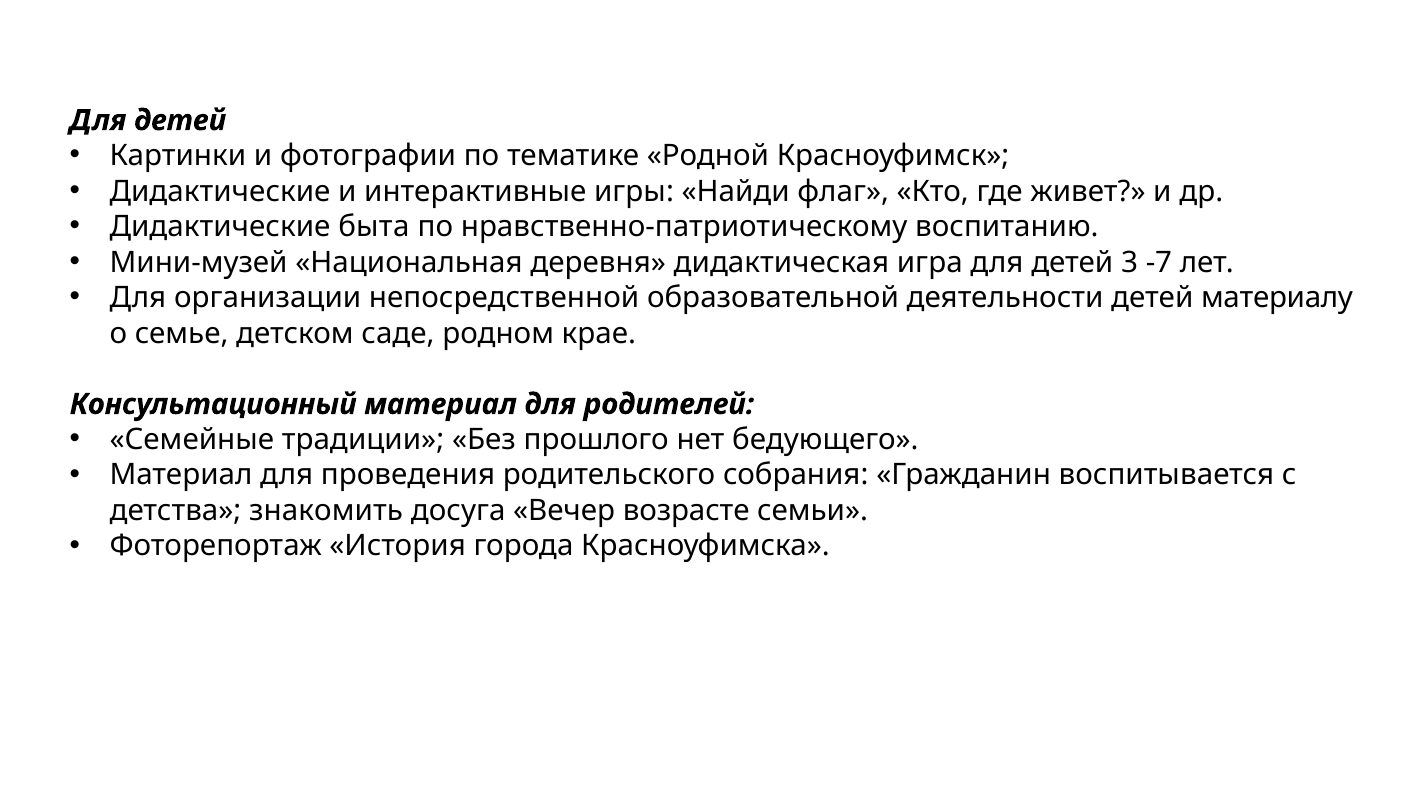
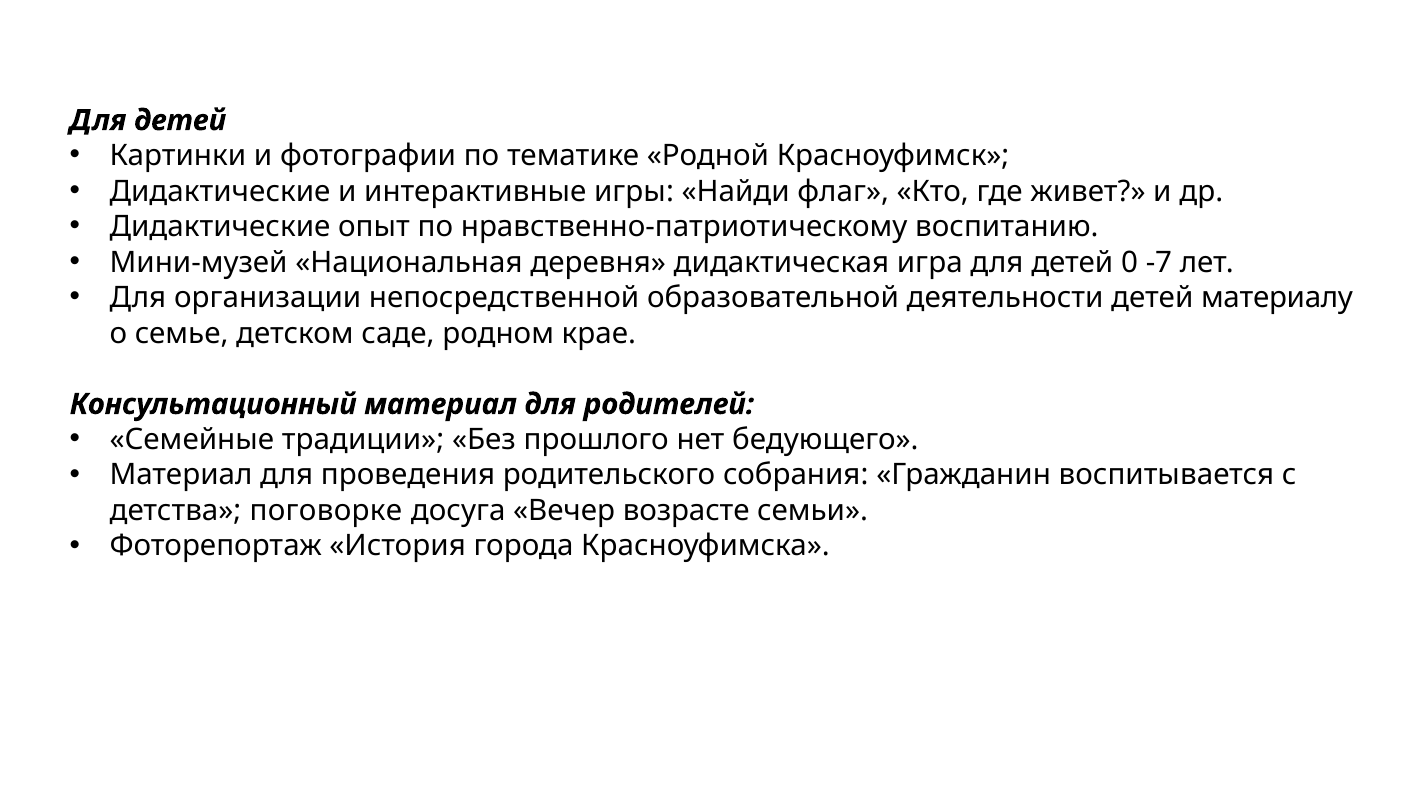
быта: быта -> опыт (374, 227)
3: 3 -> 0 (1130, 262)
знакомить: знакомить -> поговорке (326, 510)
